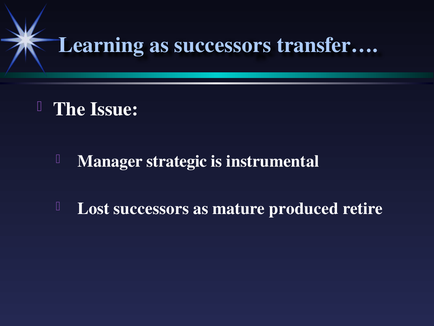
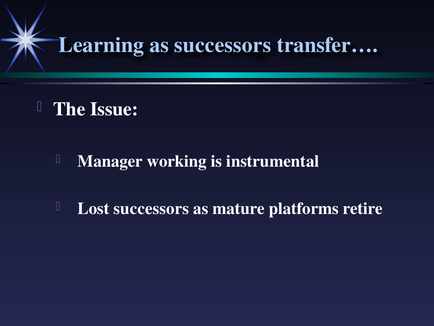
strategic: strategic -> working (177, 161)
produced: produced -> platforms (304, 208)
